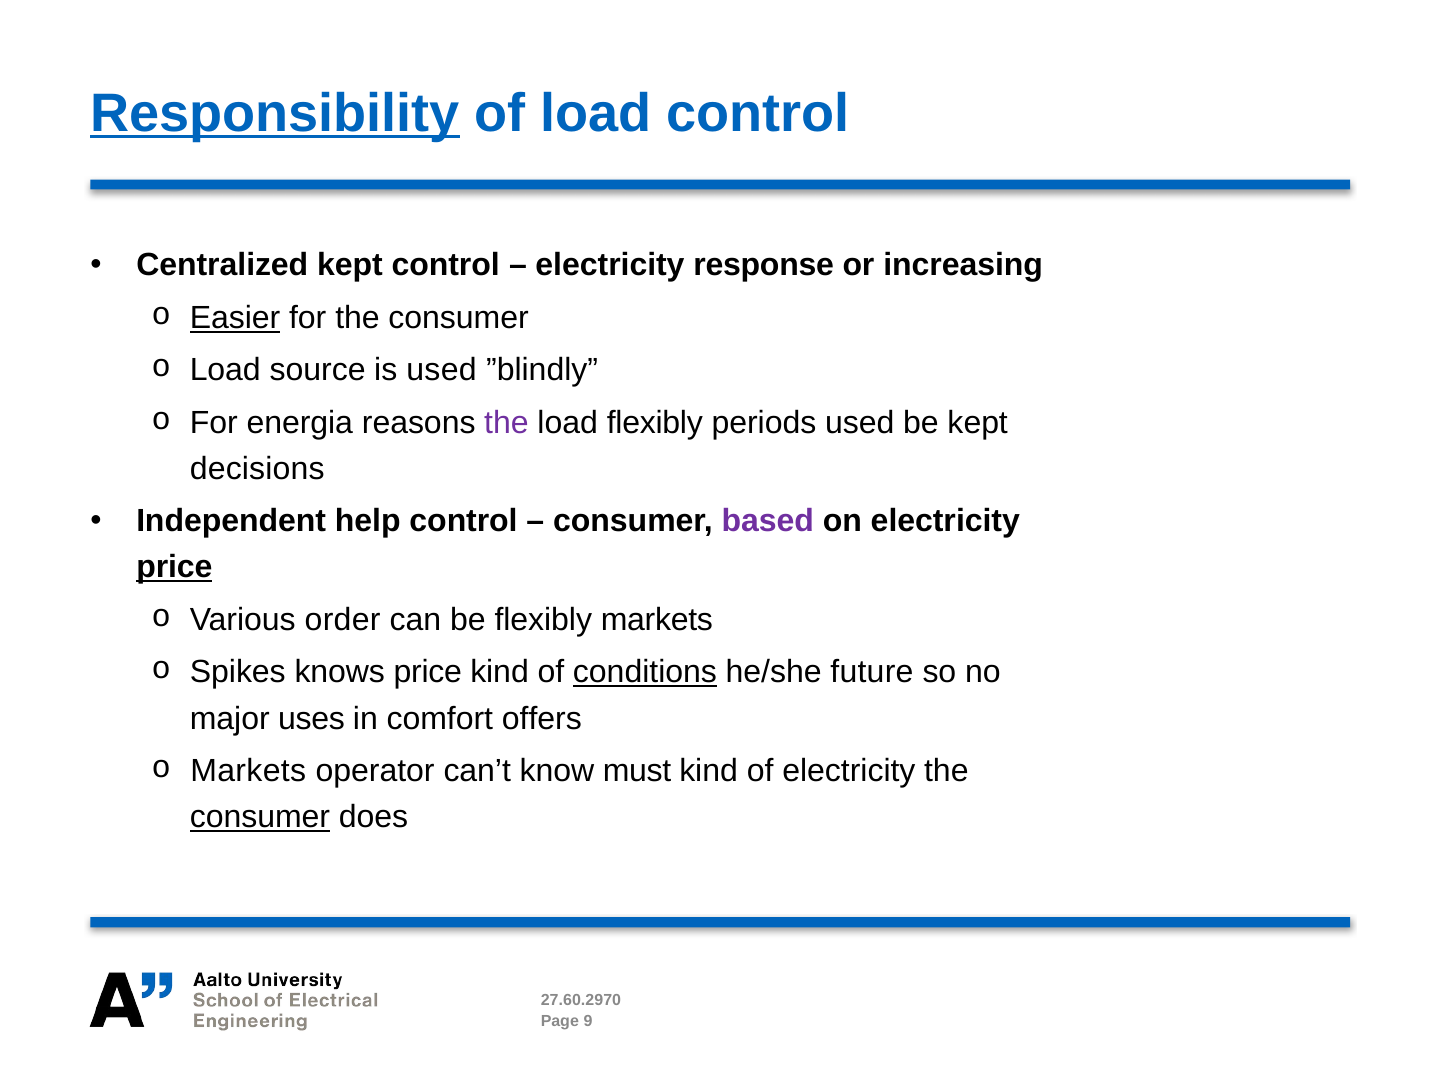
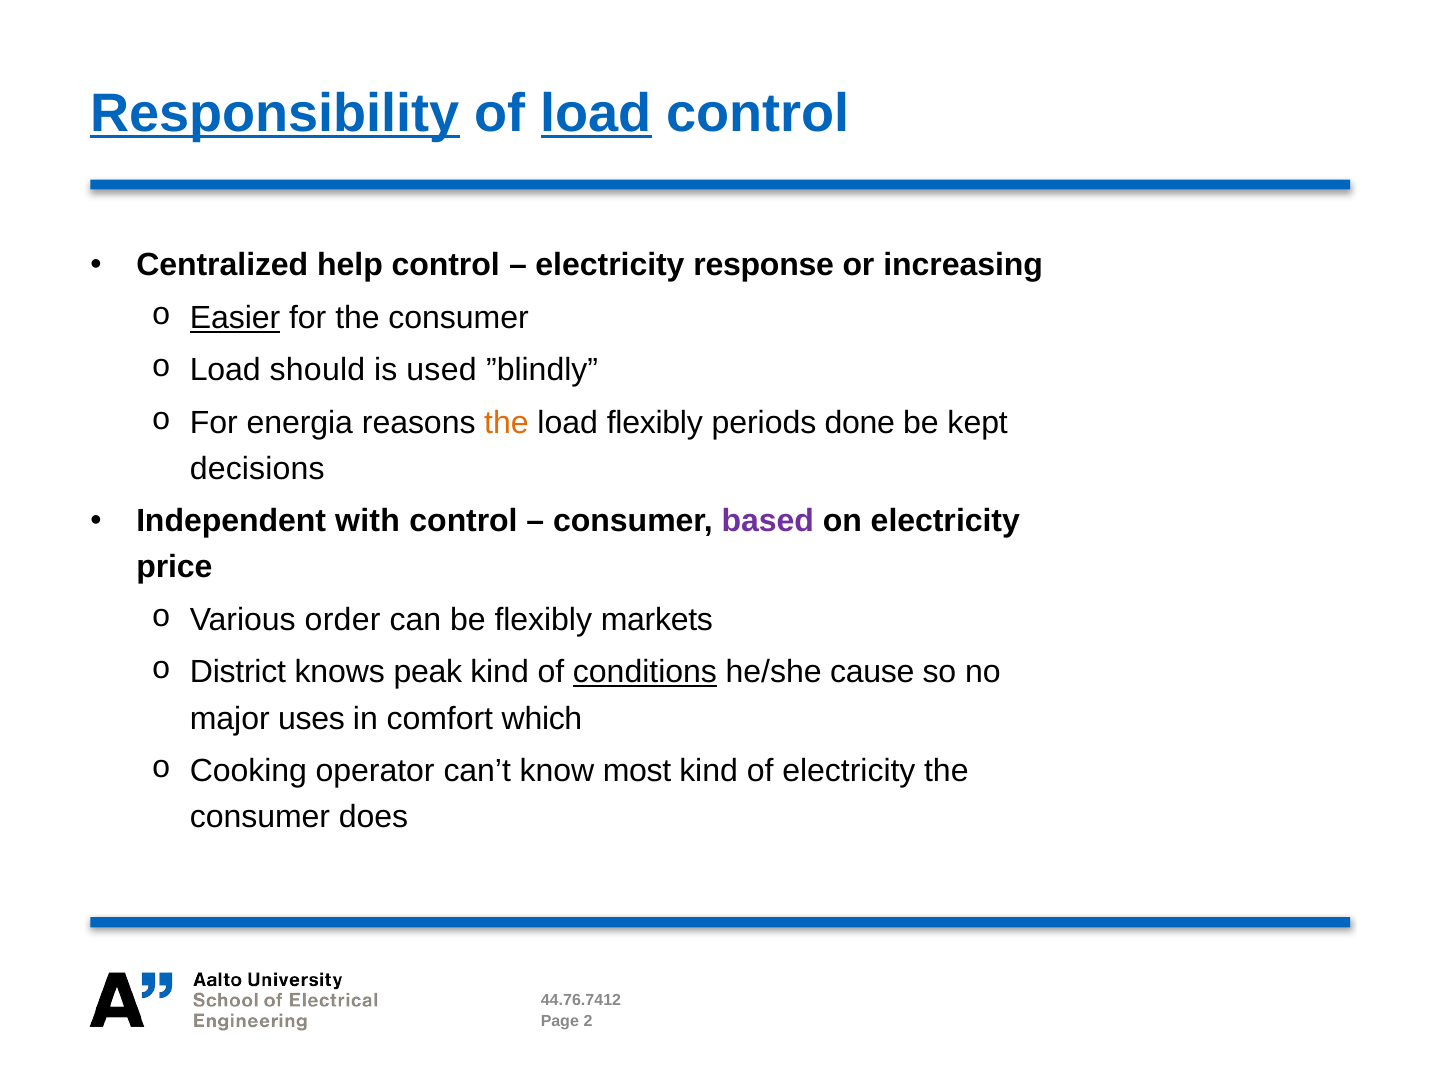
load underline: none -> present (596, 113)
Centralized kept: kept -> help (350, 265)
source: source -> should (317, 370)
the colour: purple -> orange (506, 423)
periods used: used -> done (860, 423)
help: help -> with (368, 521)
price underline: present -> none (174, 567)
Spikes: Spikes -> District (238, 672)
knows price: price -> peak (428, 672)
future: future -> cause (872, 672)
offers: offers -> which (542, 718)
Markets: Markets -> Cooking (248, 771)
must: must -> most (637, 771)
consumer underline: present -> none (260, 817)
27.60.2970: 27.60.2970 -> 44.76.7412 (581, 1000)
9: 9 -> 2 (588, 1020)
